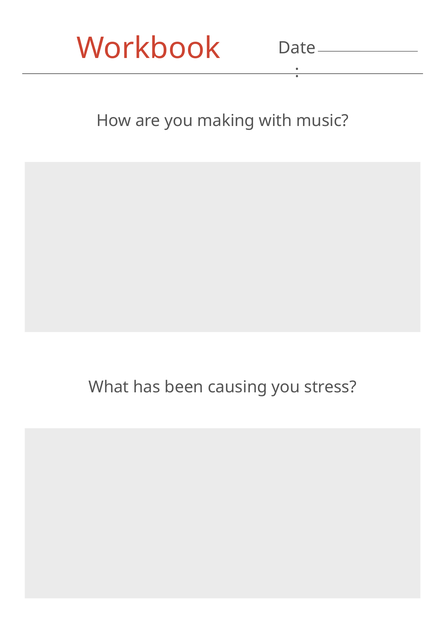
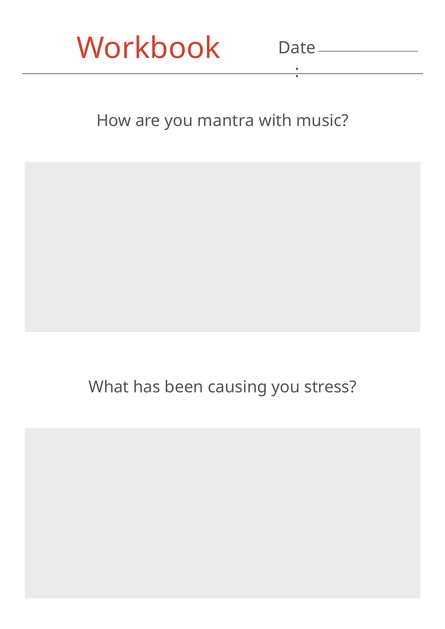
making: making -> mantra (226, 121)
